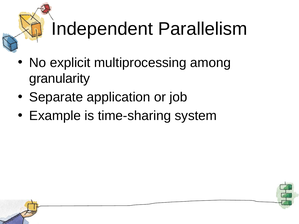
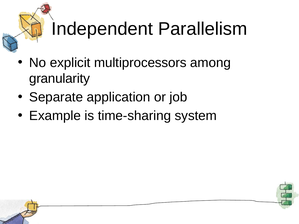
multiprocessing: multiprocessing -> multiprocessors (140, 63)
